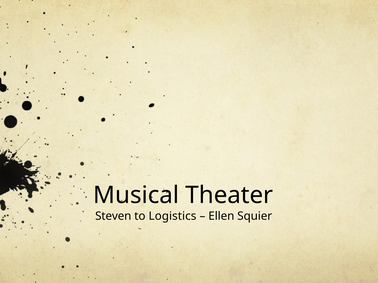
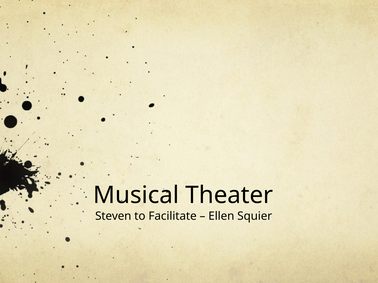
Logistics: Logistics -> Facilitate (173, 217)
